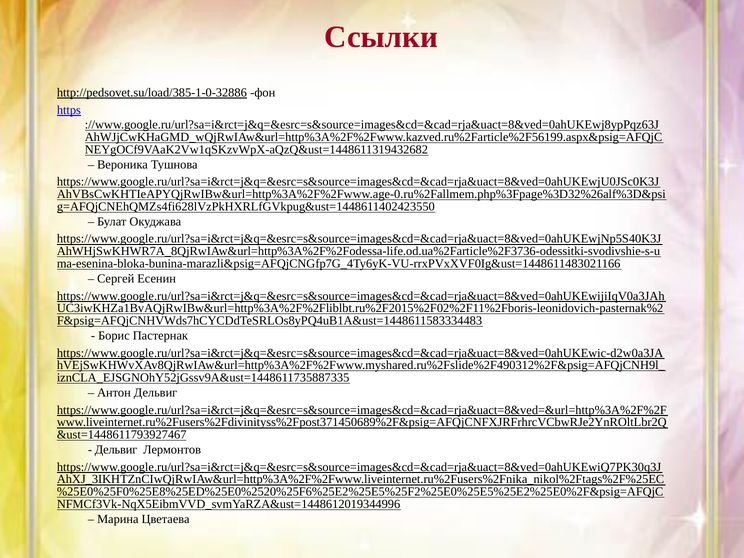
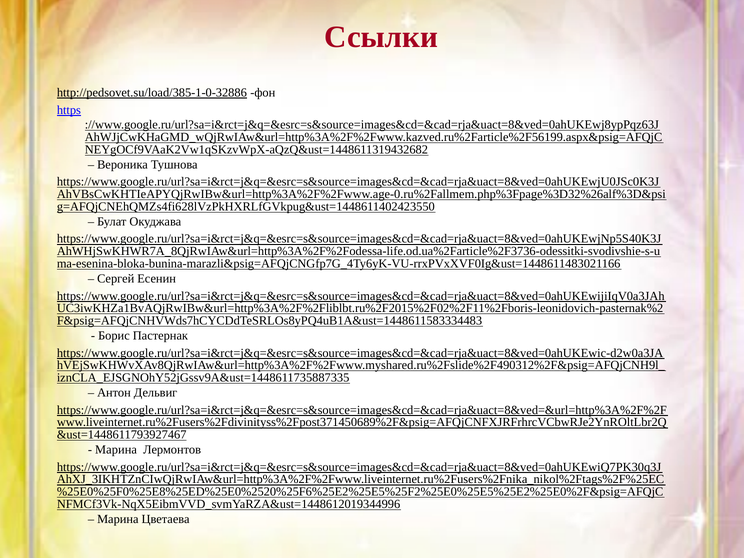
Дельвиг: Дельвиг -> Марина (116, 450)
